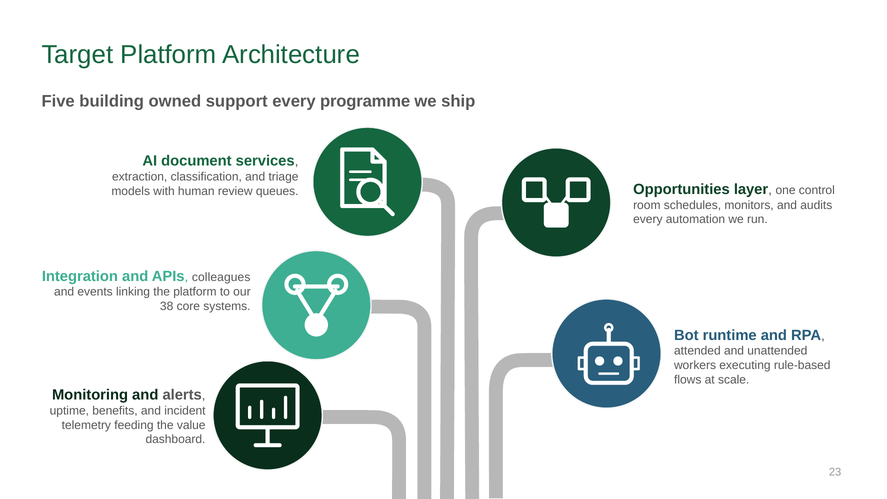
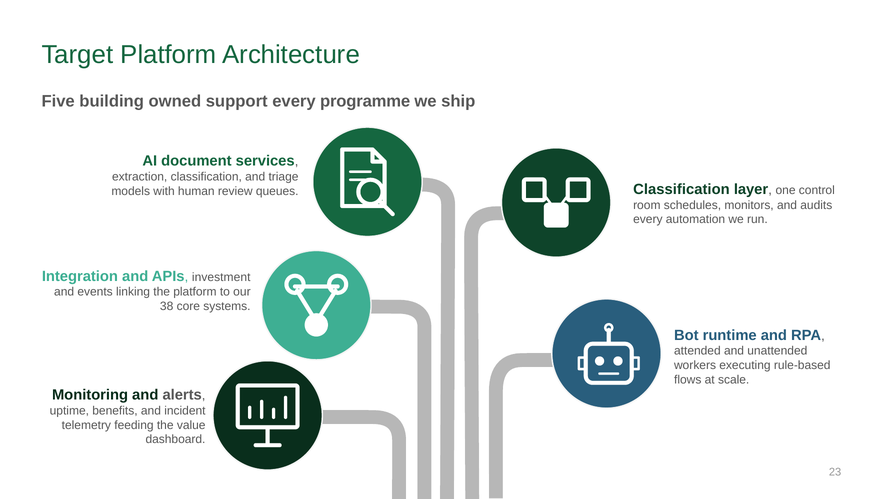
Opportunities: Opportunities -> Classification (681, 189)
colleagues: colleagues -> investment (221, 277)
